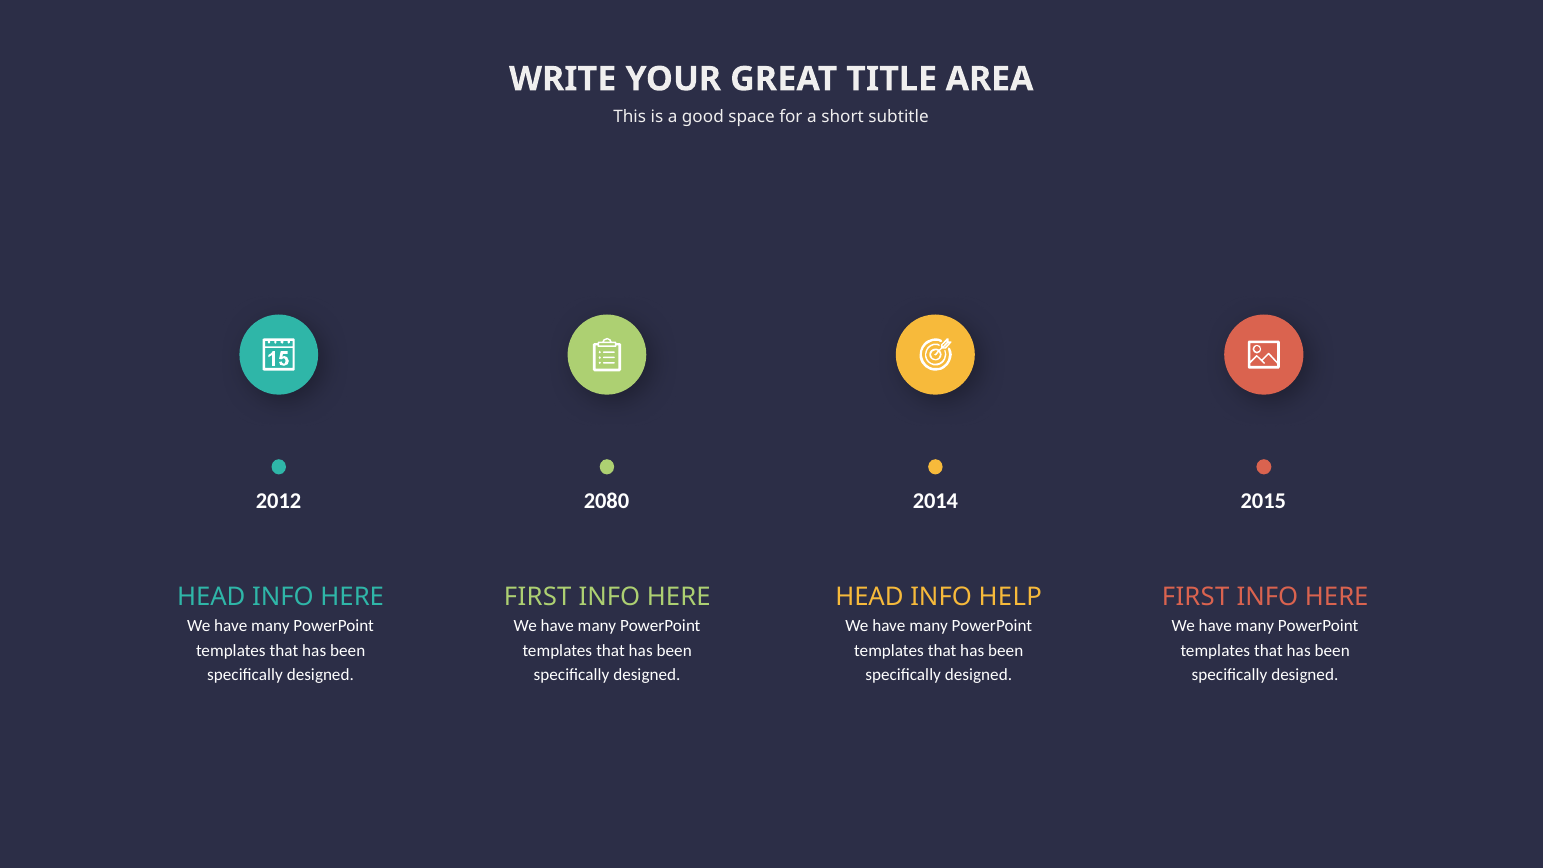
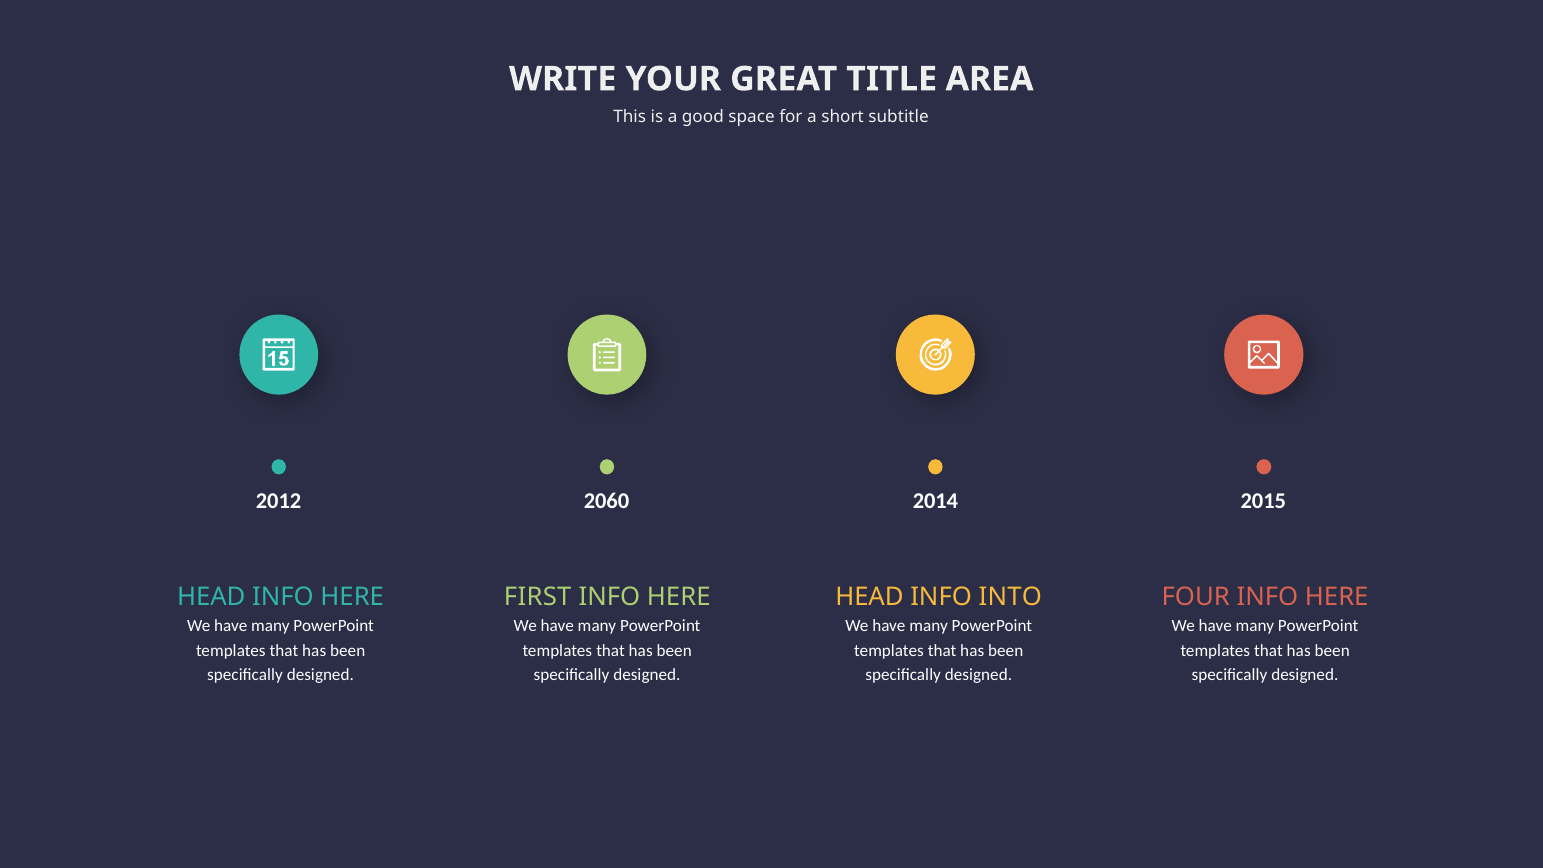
2080: 2080 -> 2060 (607, 501)
HELP: HELP -> INTO (1010, 596)
FIRST: FIRST -> FOUR (1196, 596)
